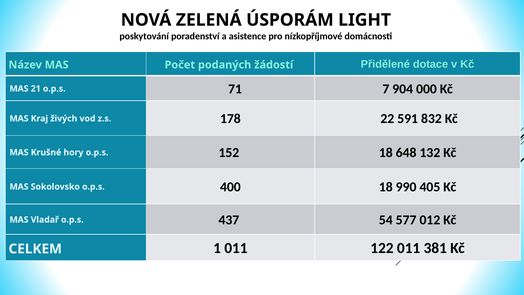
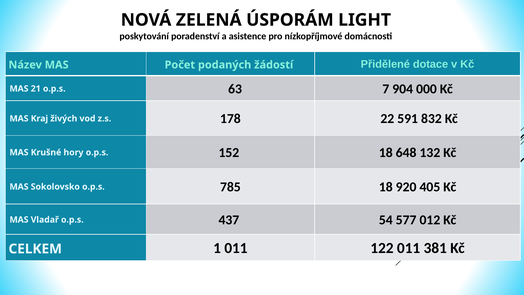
71: 71 -> 63 (235, 89)
400: 400 -> 785 (230, 187)
990: 990 -> 920 (406, 187)
